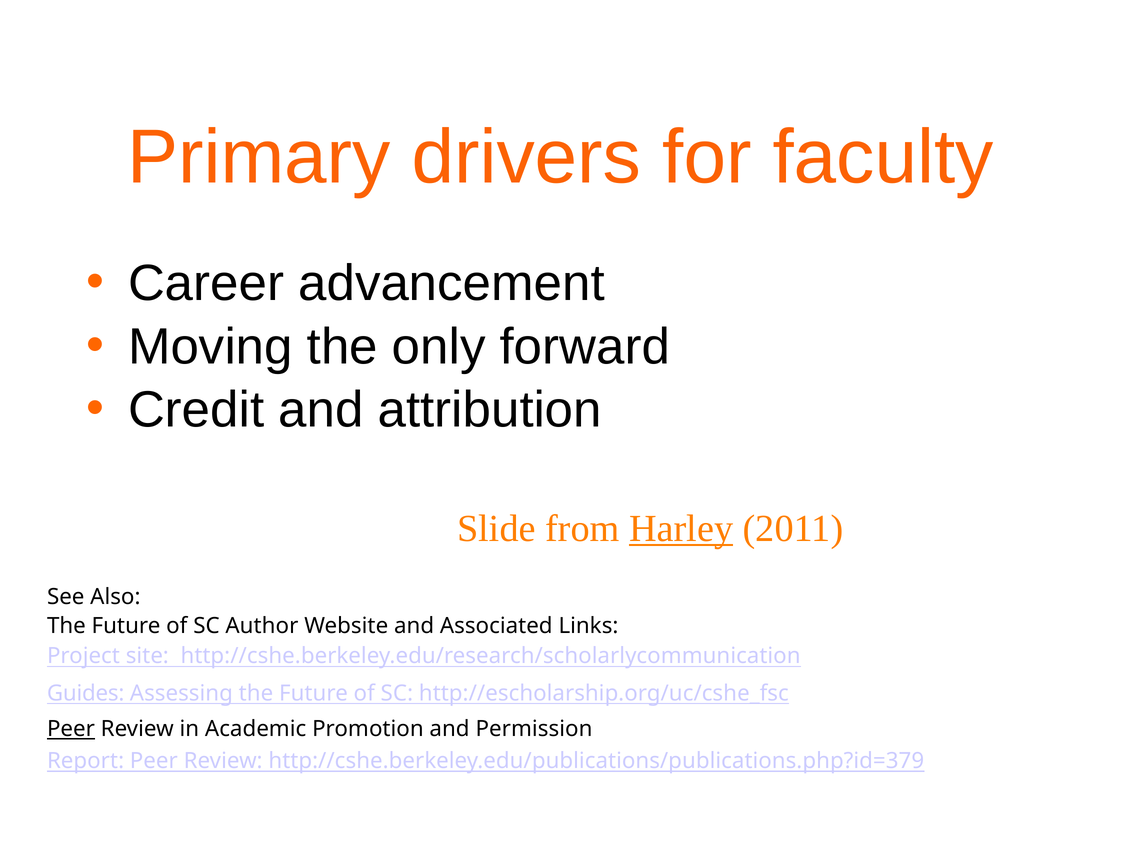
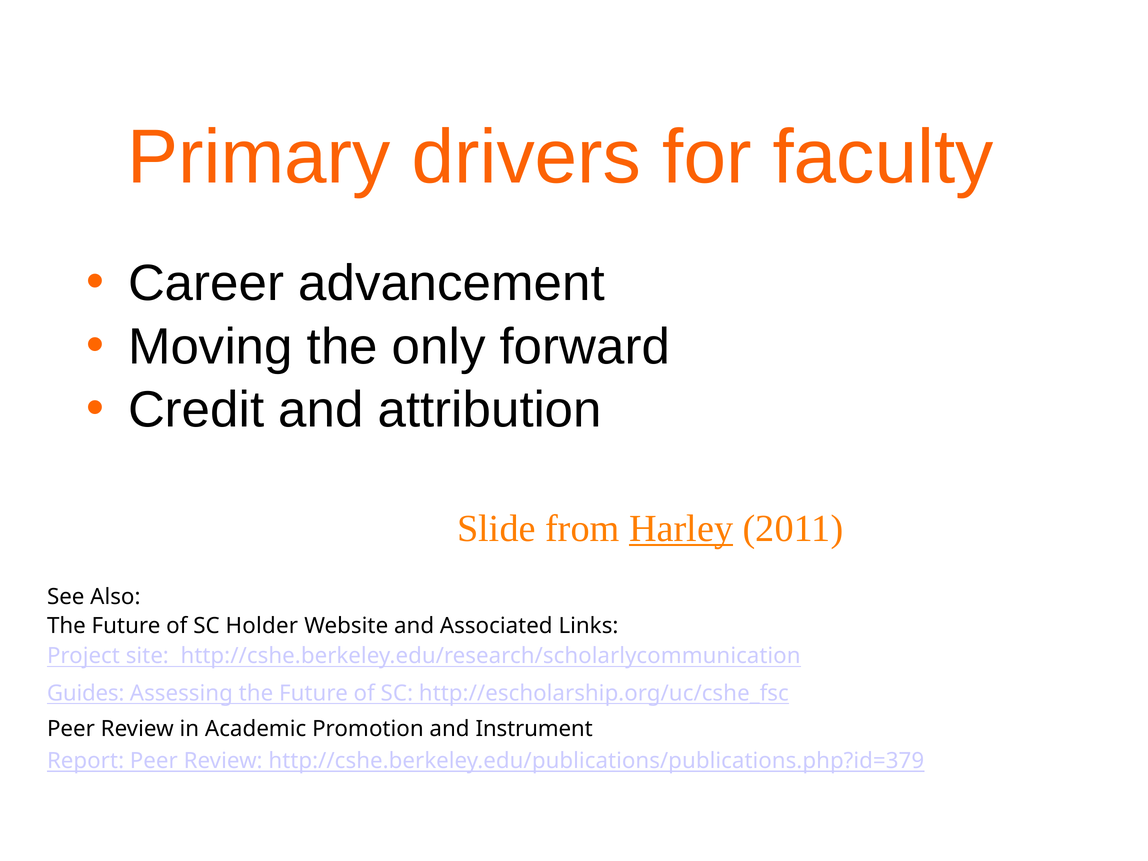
Author: Author -> Holder (262, 626)
Peer underline: present -> none (71, 729)
Permission: Permission -> Instrument (534, 729)
